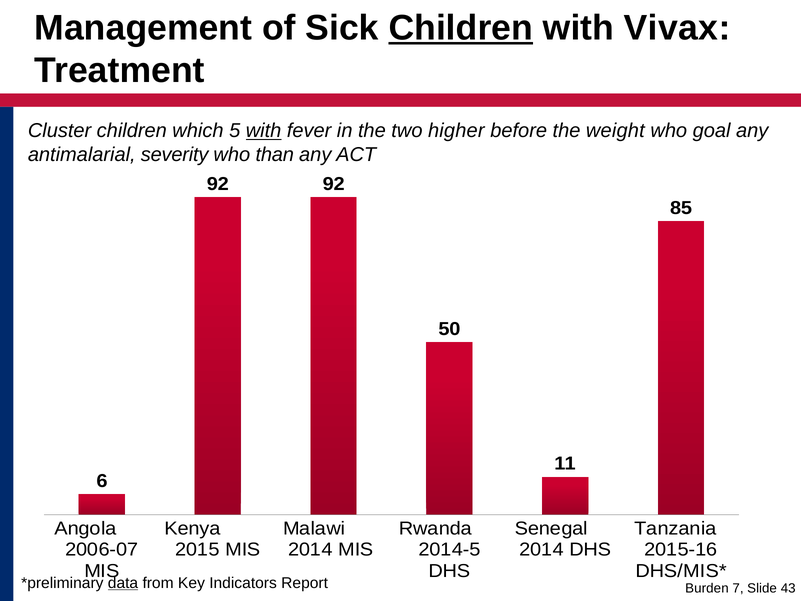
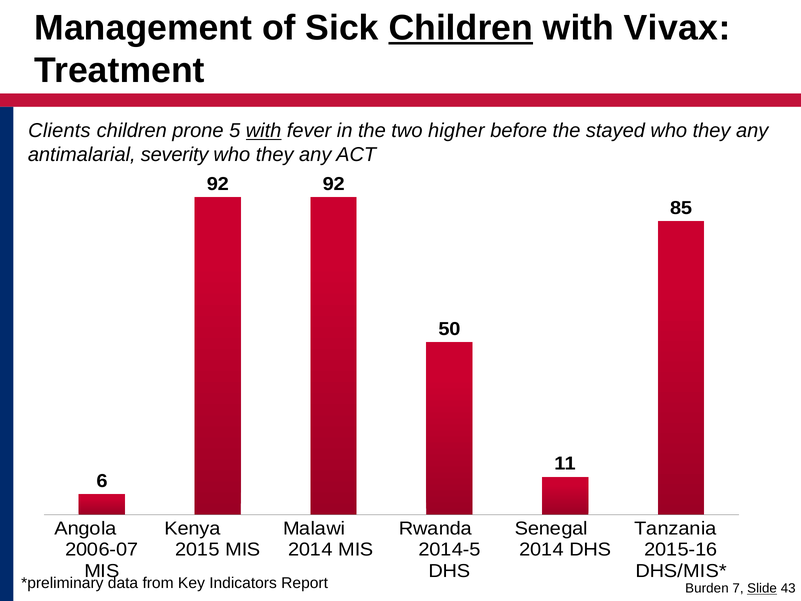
Cluster: Cluster -> Clients (59, 131)
which: which -> prone (198, 131)
weight: weight -> stayed (615, 131)
goal: goal -> they (712, 131)
than: than -> they (275, 155)
data underline: present -> none (123, 583)
Slide underline: none -> present (762, 588)
